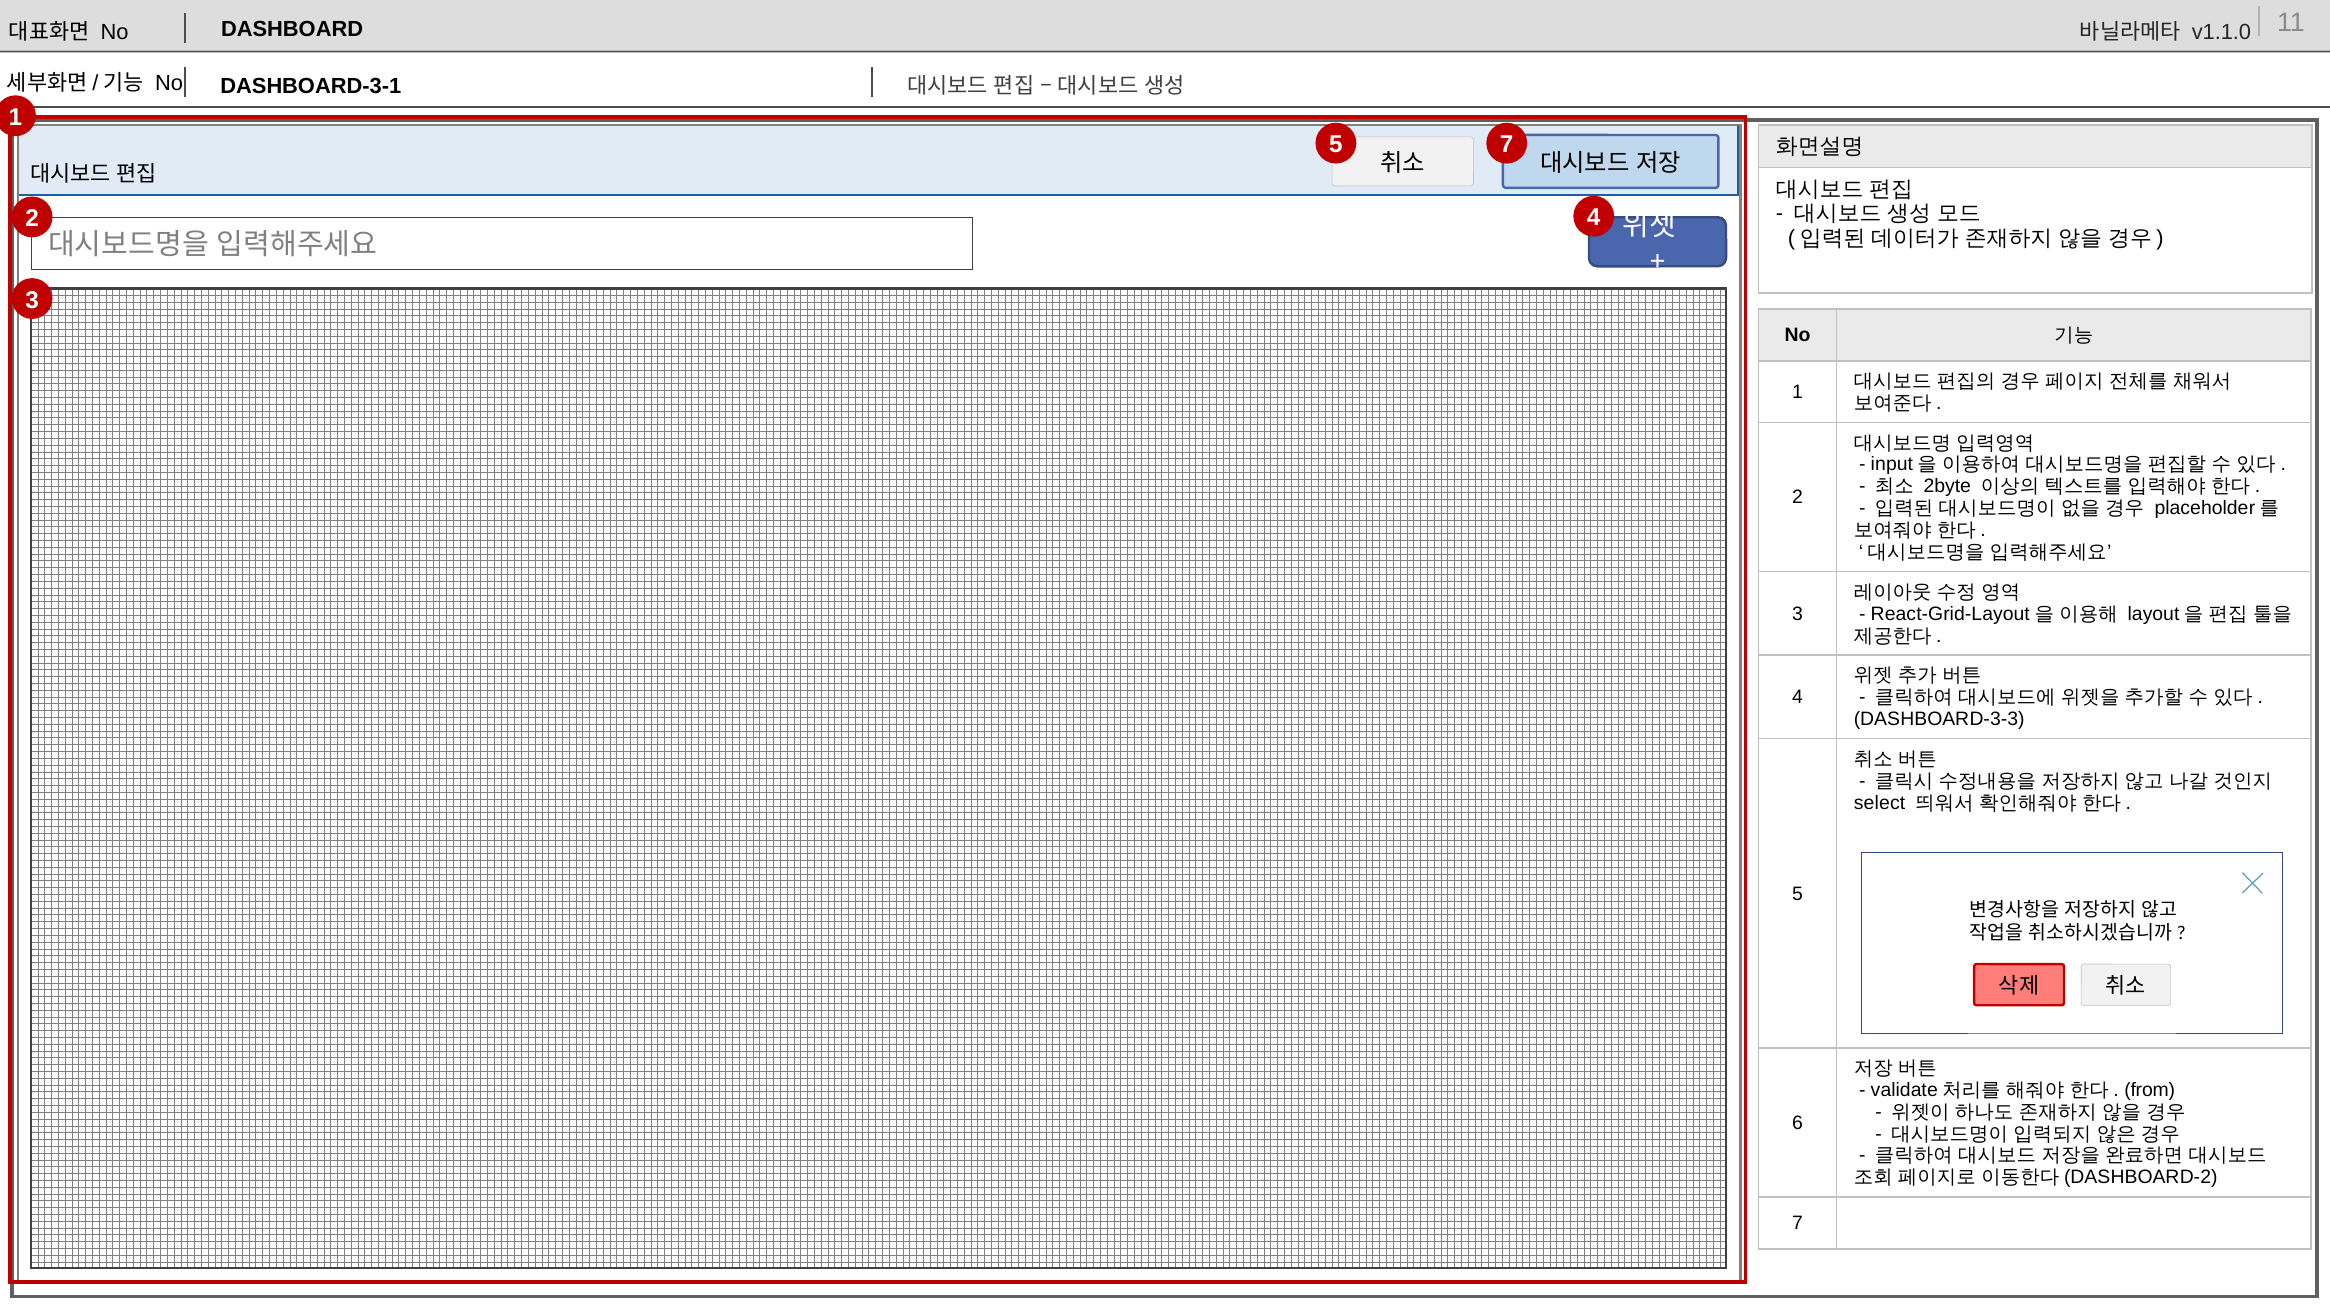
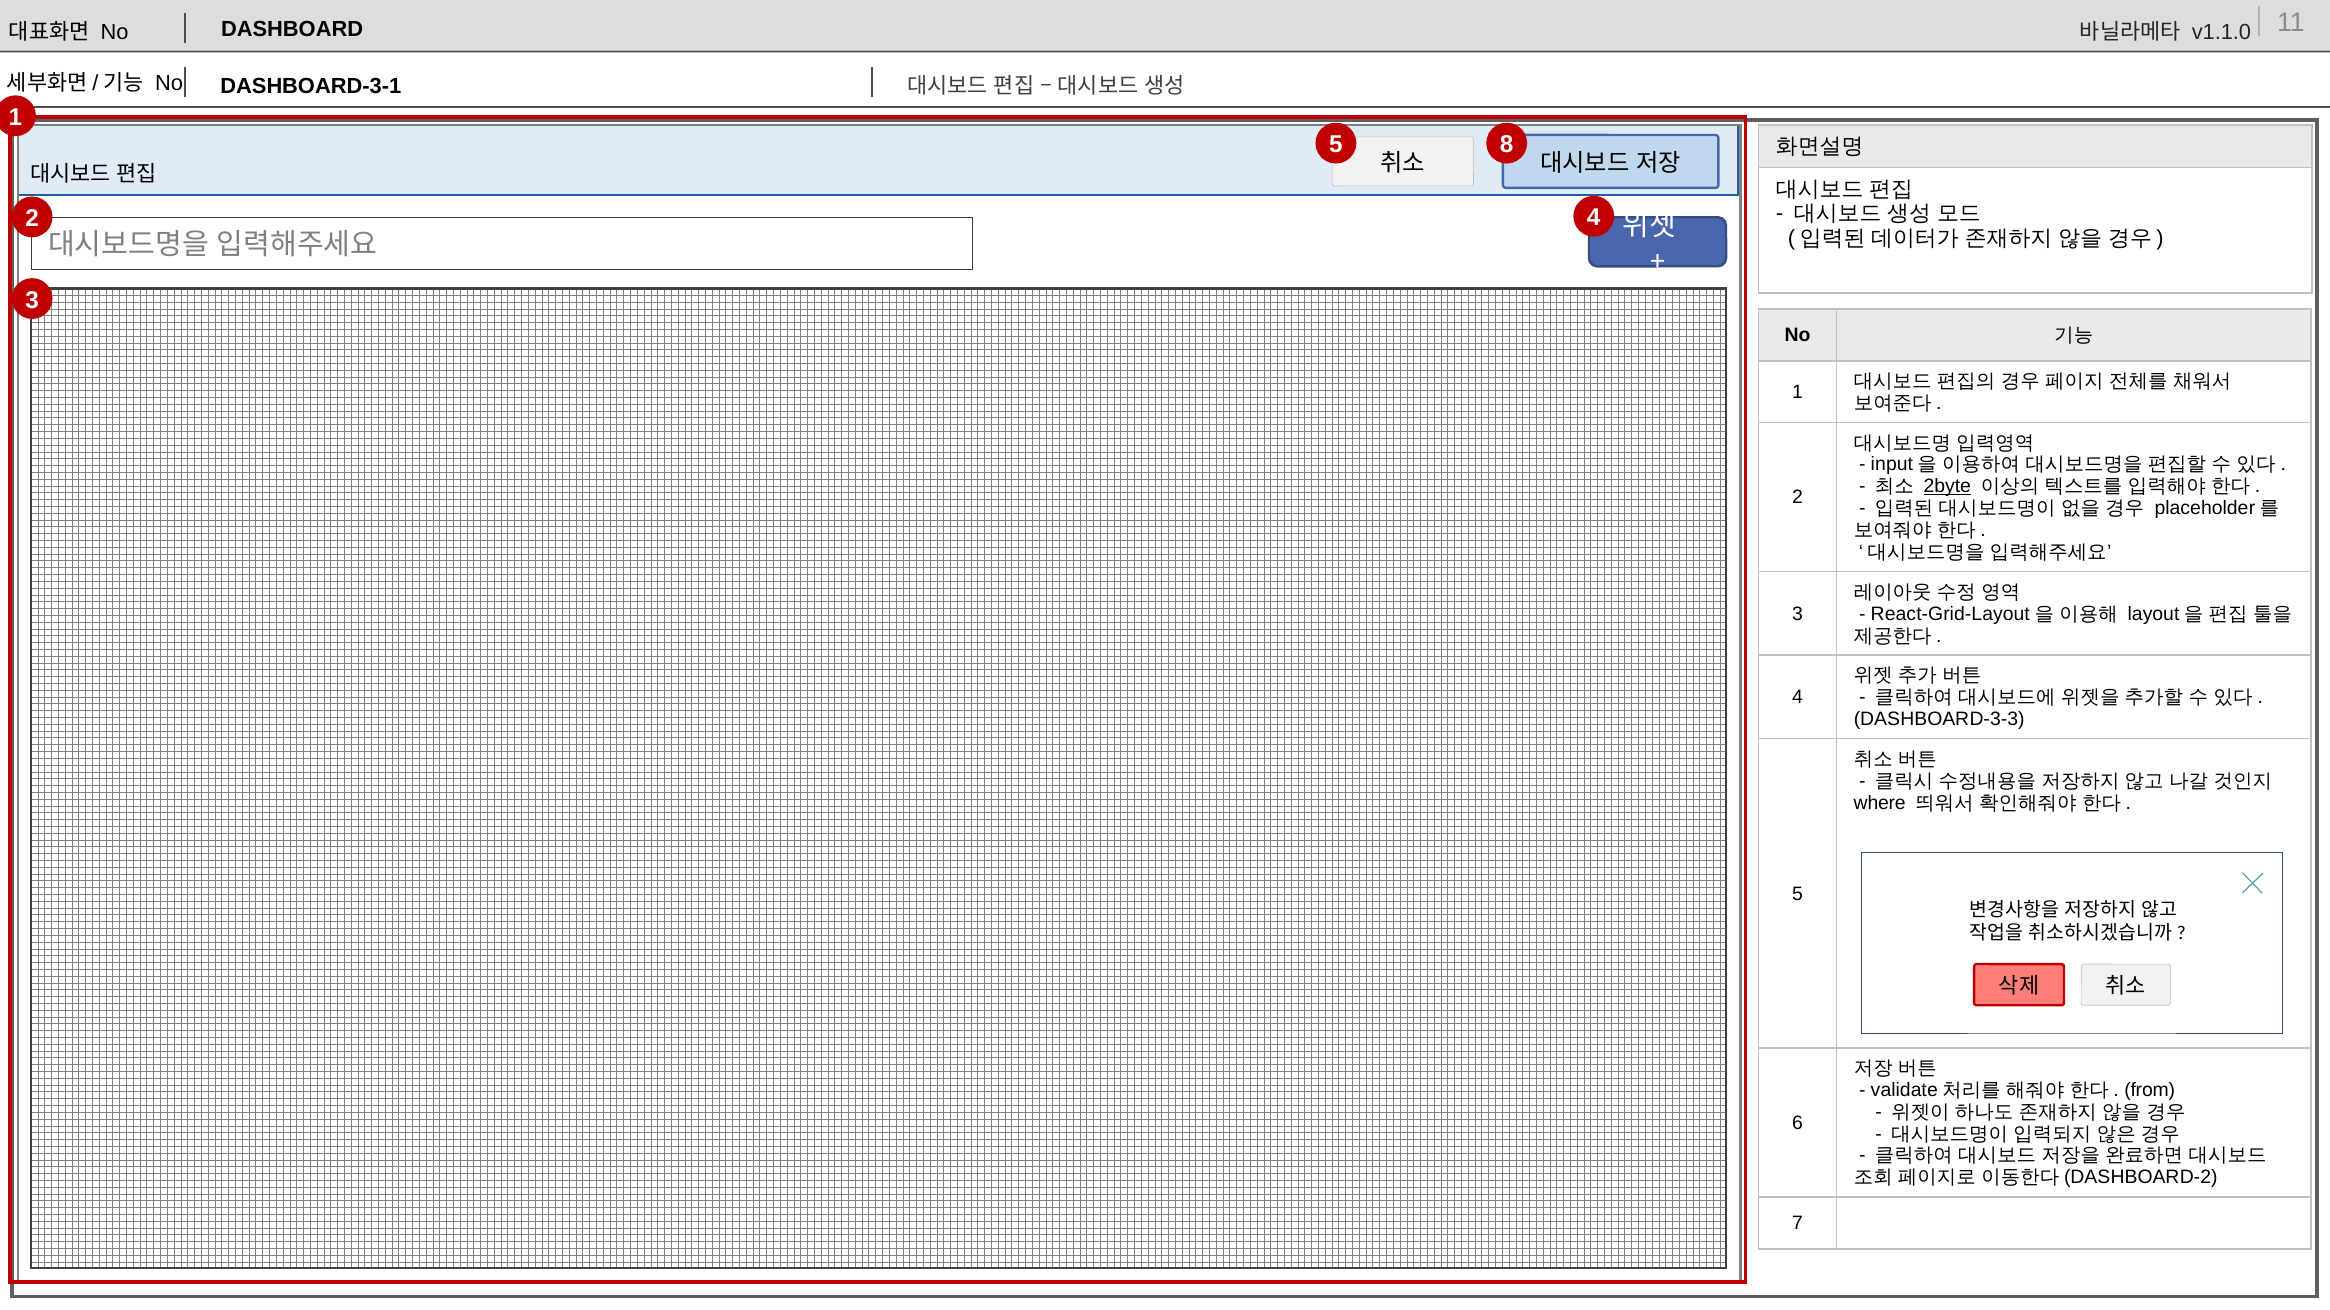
5 7: 7 -> 8 (1507, 145)
2byte underline: none -> present (1947, 487)
select: select -> where (1880, 803)
